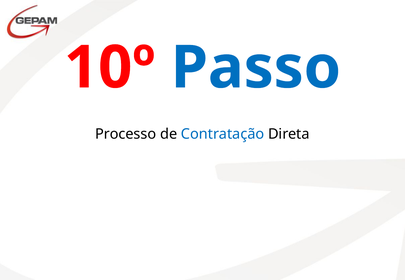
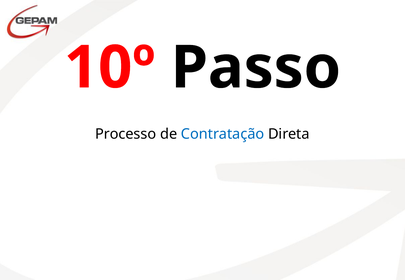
Passo colour: blue -> black (256, 68)
